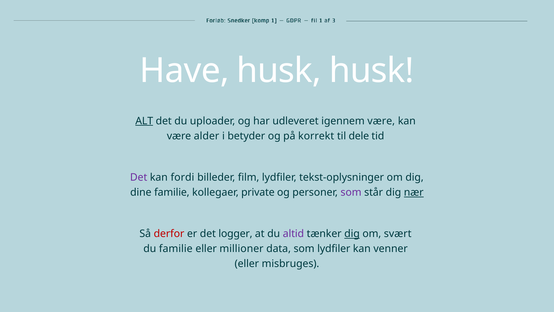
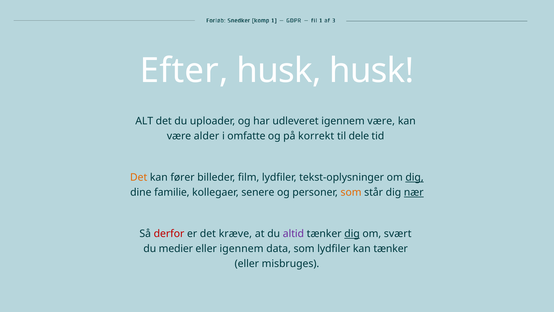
Have: Have -> Efter (184, 71)
ALT underline: present -> none (144, 121)
betyder: betyder -> omfatte (246, 136)
Det colour: purple -> orange (139, 177)
fordi: fordi -> fører (183, 177)
dig underline: none -> present (415, 177)
private: private -> senere (258, 192)
som colour: purple -> orange (351, 192)
logger: logger -> kræve (235, 234)
du familie: familie -> medier (176, 249)
eller millioner: millioner -> igennem (241, 249)
kan venner: venner -> tænker (391, 249)
